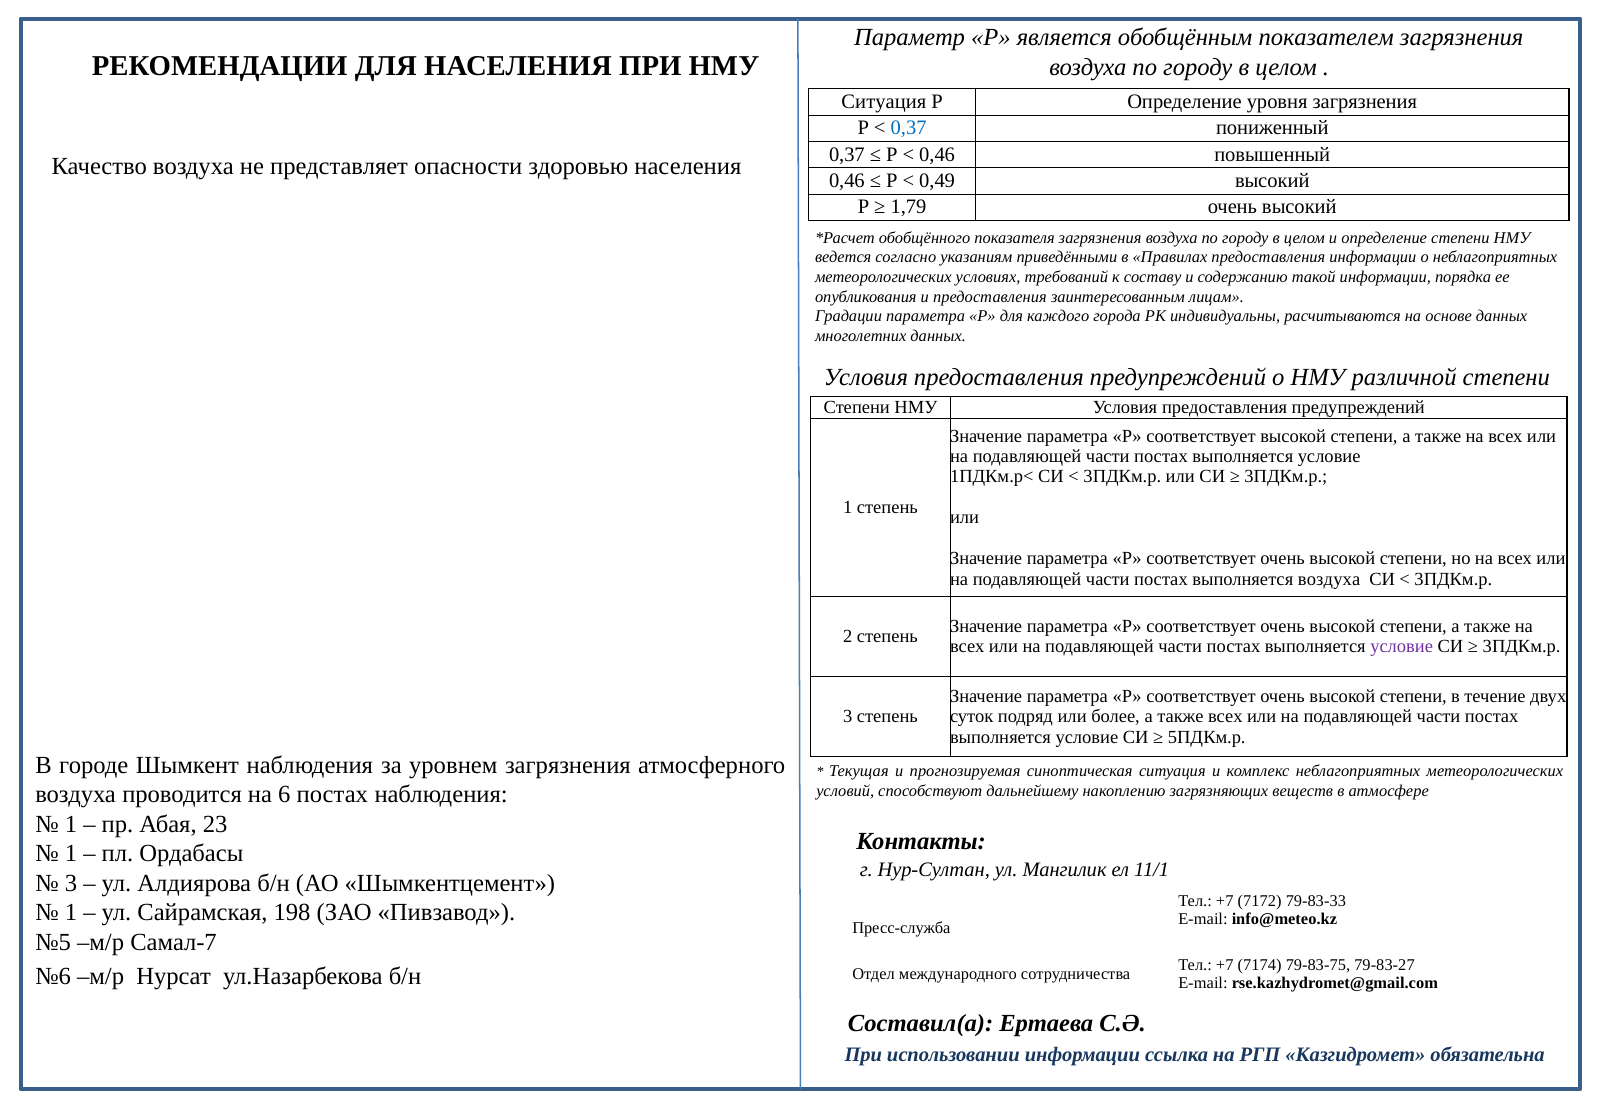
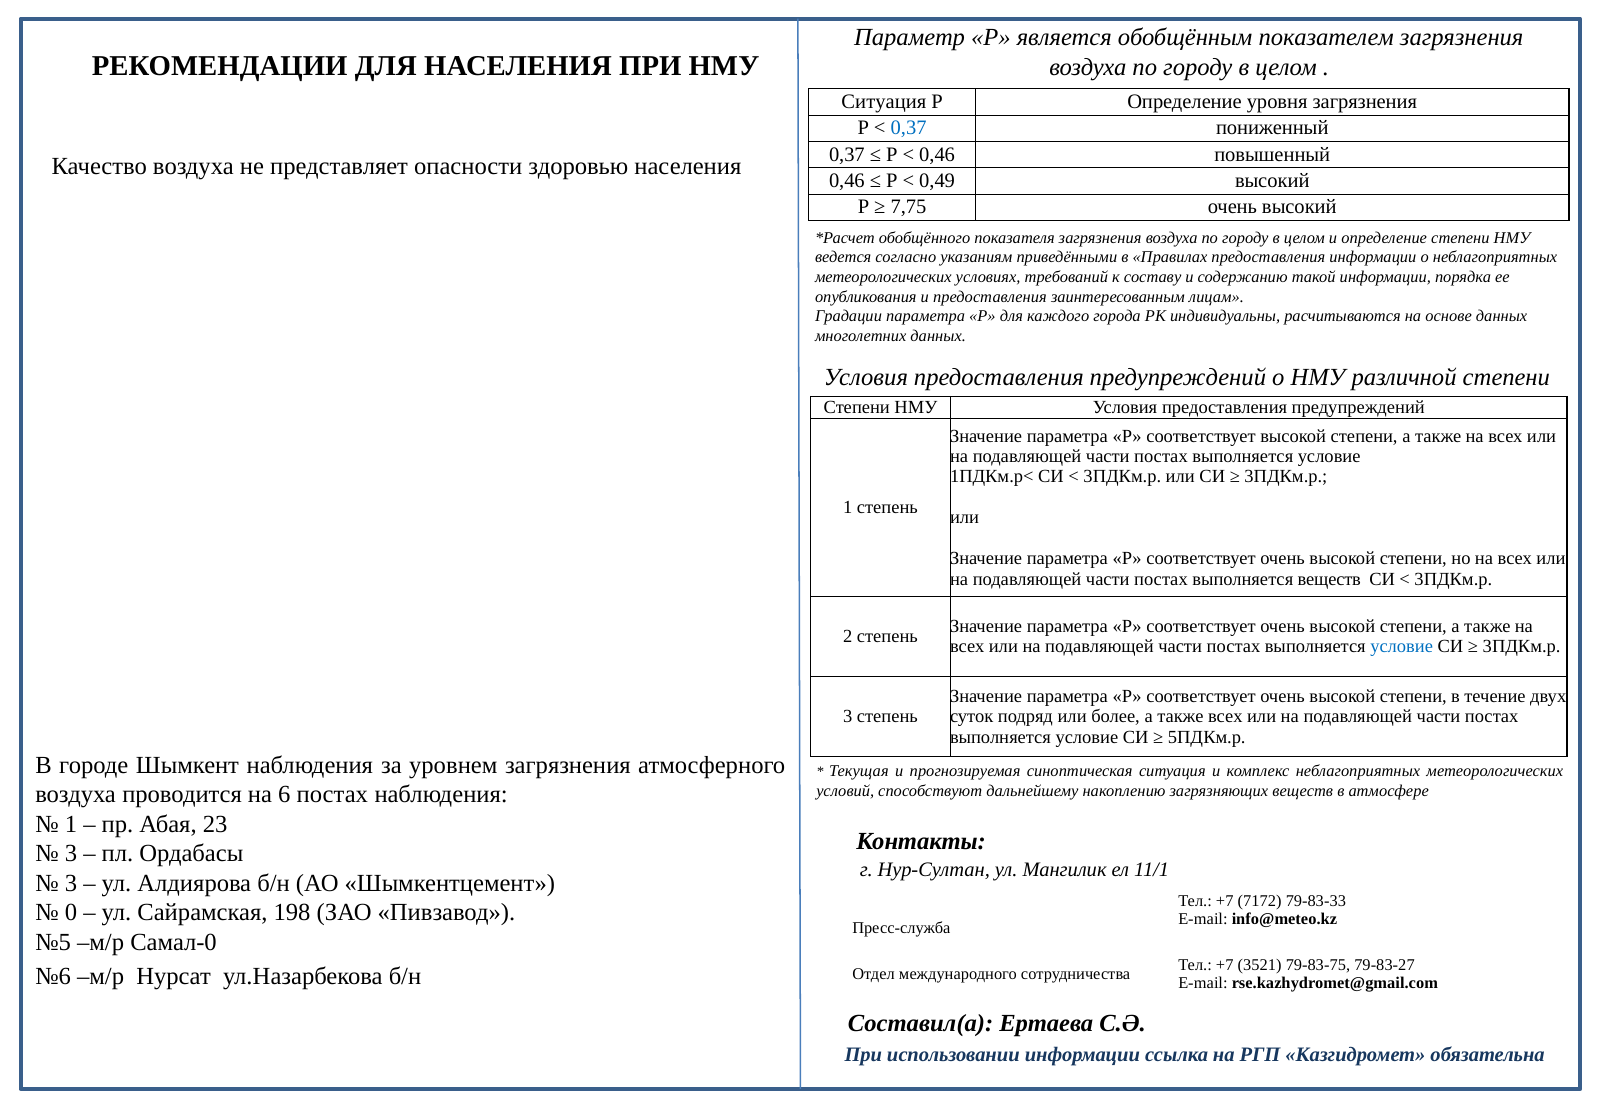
1,79: 1,79 -> 7,75 (908, 207)
выполняется воздуха: воздуха -> веществ (1329, 579)
условие colour: purple -> blue (1402, 647)
1: 1 -> 3 (71, 854)
1: 1 -> 0 (71, 913)
Самал-7: Самал-7 -> Самал-0 (174, 943)
7174: 7174 -> 3521 (1260, 965)
